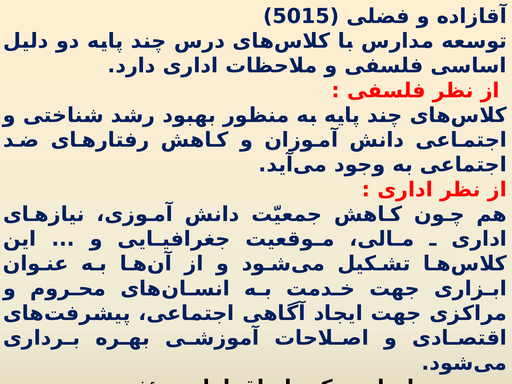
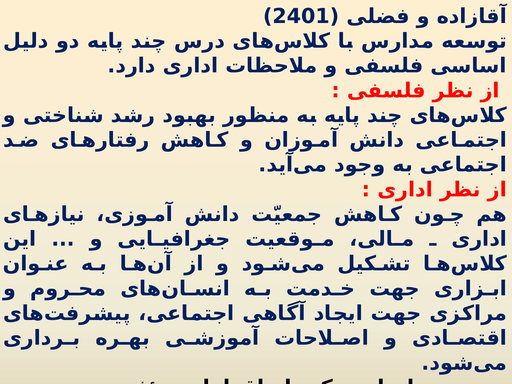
5015: 5015 -> 2401 (301, 16)
